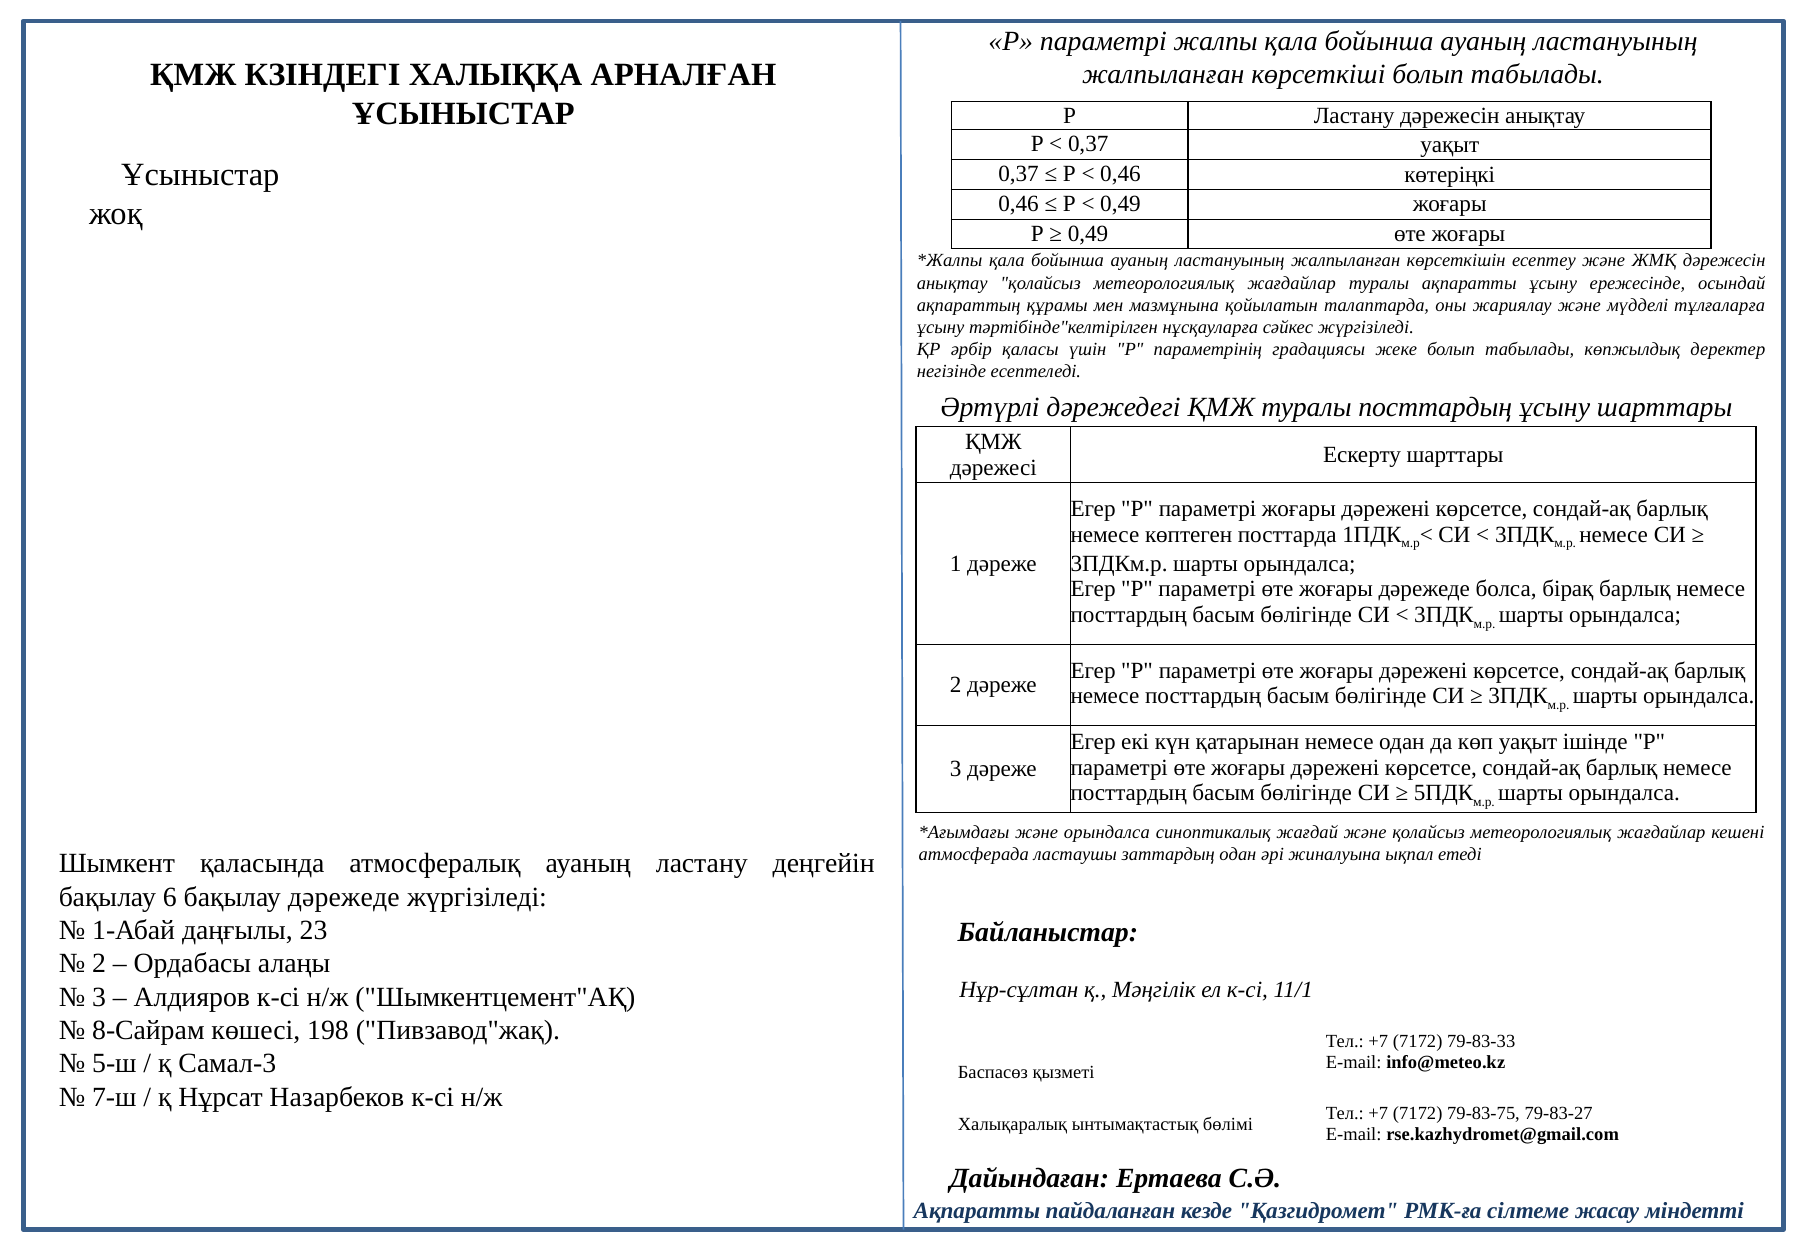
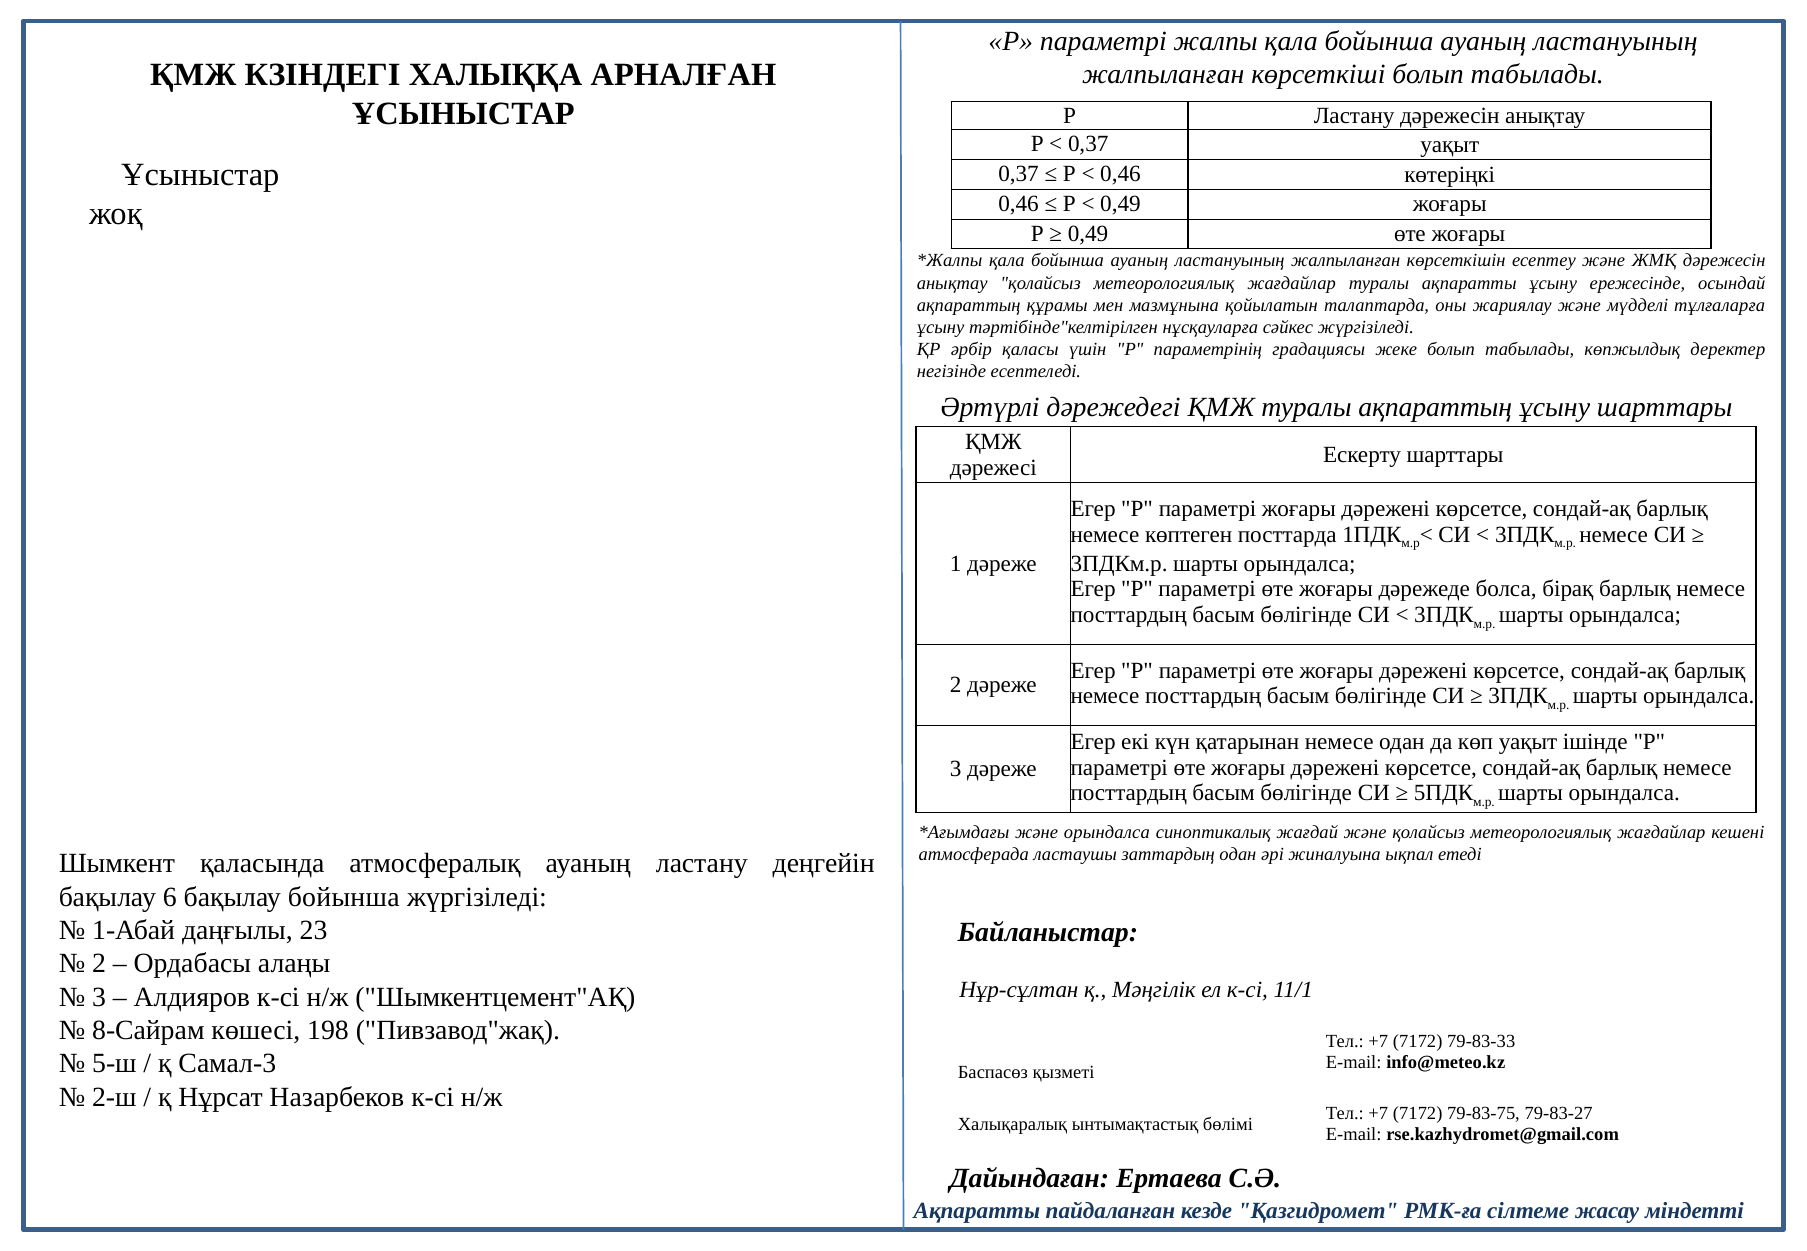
туралы посттардың: посттардың -> ақпараттың (1435, 407)
бақылау дәрежеде: дәрежеде -> бойынша (344, 897)
7-ш: 7-ш -> 2-ш (114, 1097)
